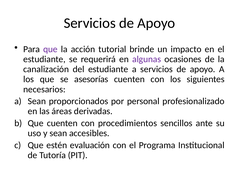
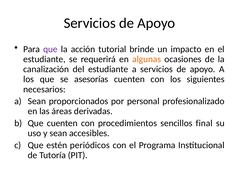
algunas colour: purple -> orange (147, 59)
ante: ante -> final (204, 123)
evaluación: evaluación -> periódicos (90, 145)
